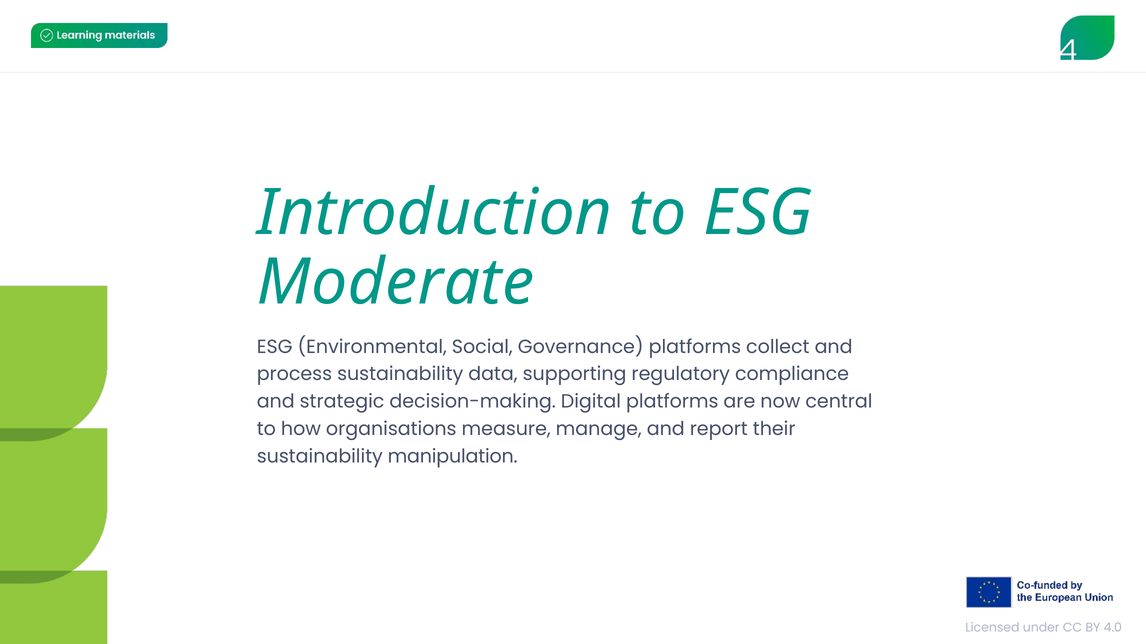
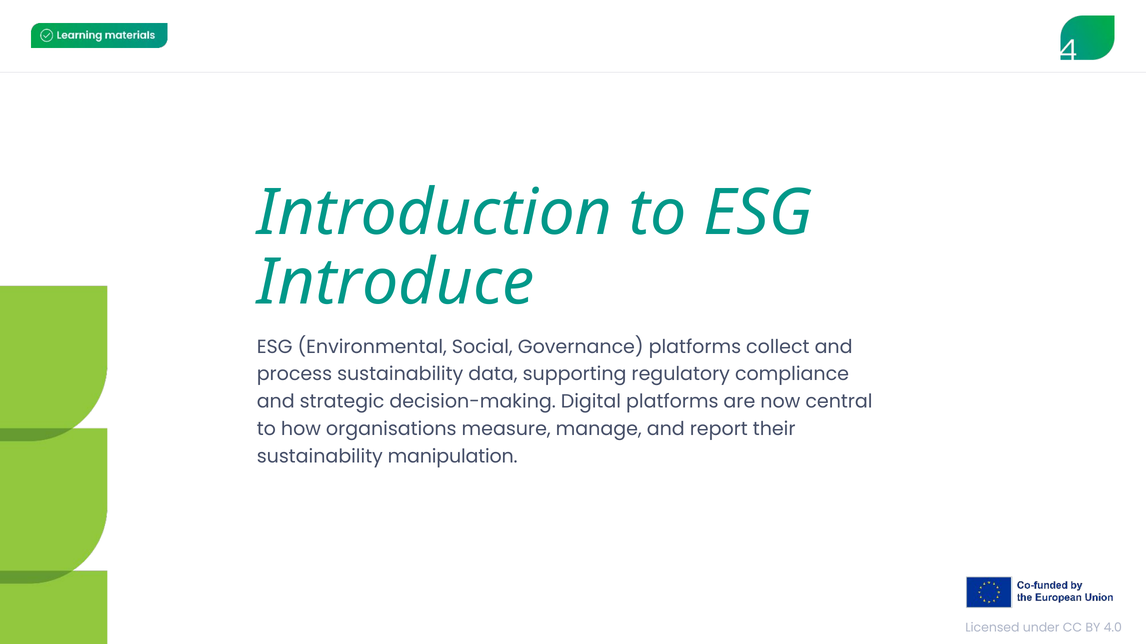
Moderate: Moderate -> Introduce (396, 283)
